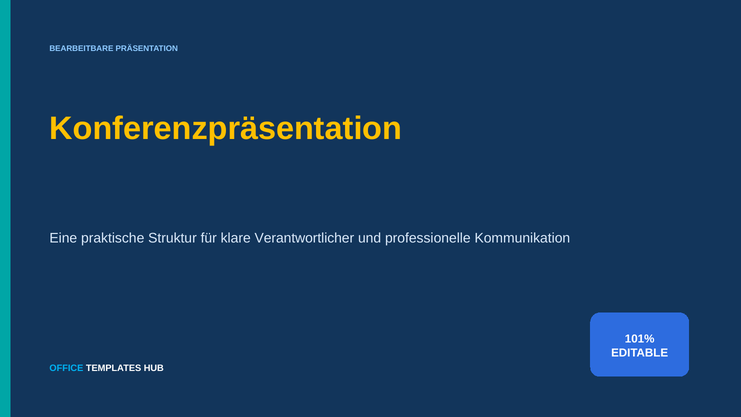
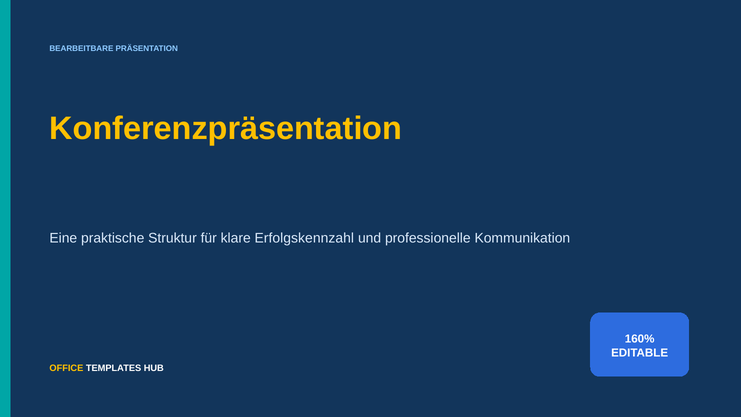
Verantwortlicher: Verantwortlicher -> Erfolgskennzahl (304, 238)
101%: 101% -> 160% (640, 339)
OFFICE colour: light blue -> yellow (66, 368)
